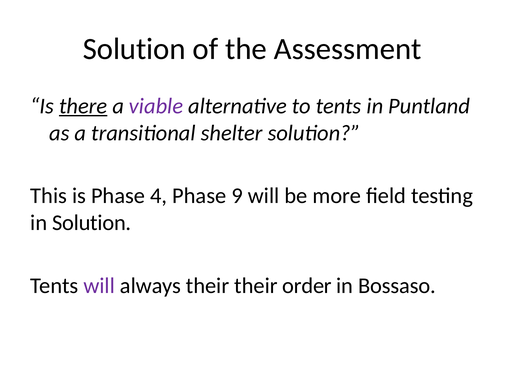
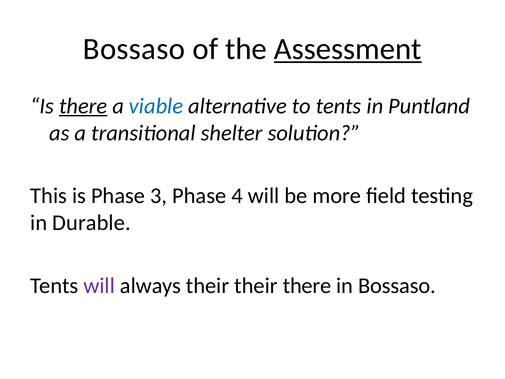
Solution: Solution -> Bossaso (134, 49)
Assessment underline: none -> present (348, 49)
viable colour: purple -> blue (156, 106)
4: 4 -> 3 (159, 196)
9: 9 -> 4 (237, 196)
in Solution: Solution -> Durable (92, 223)
their order: order -> there (307, 286)
